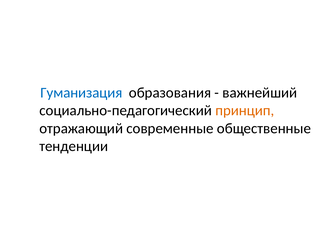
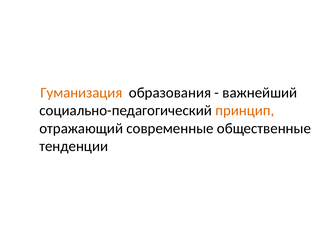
Гуманизация colour: blue -> orange (81, 93)
